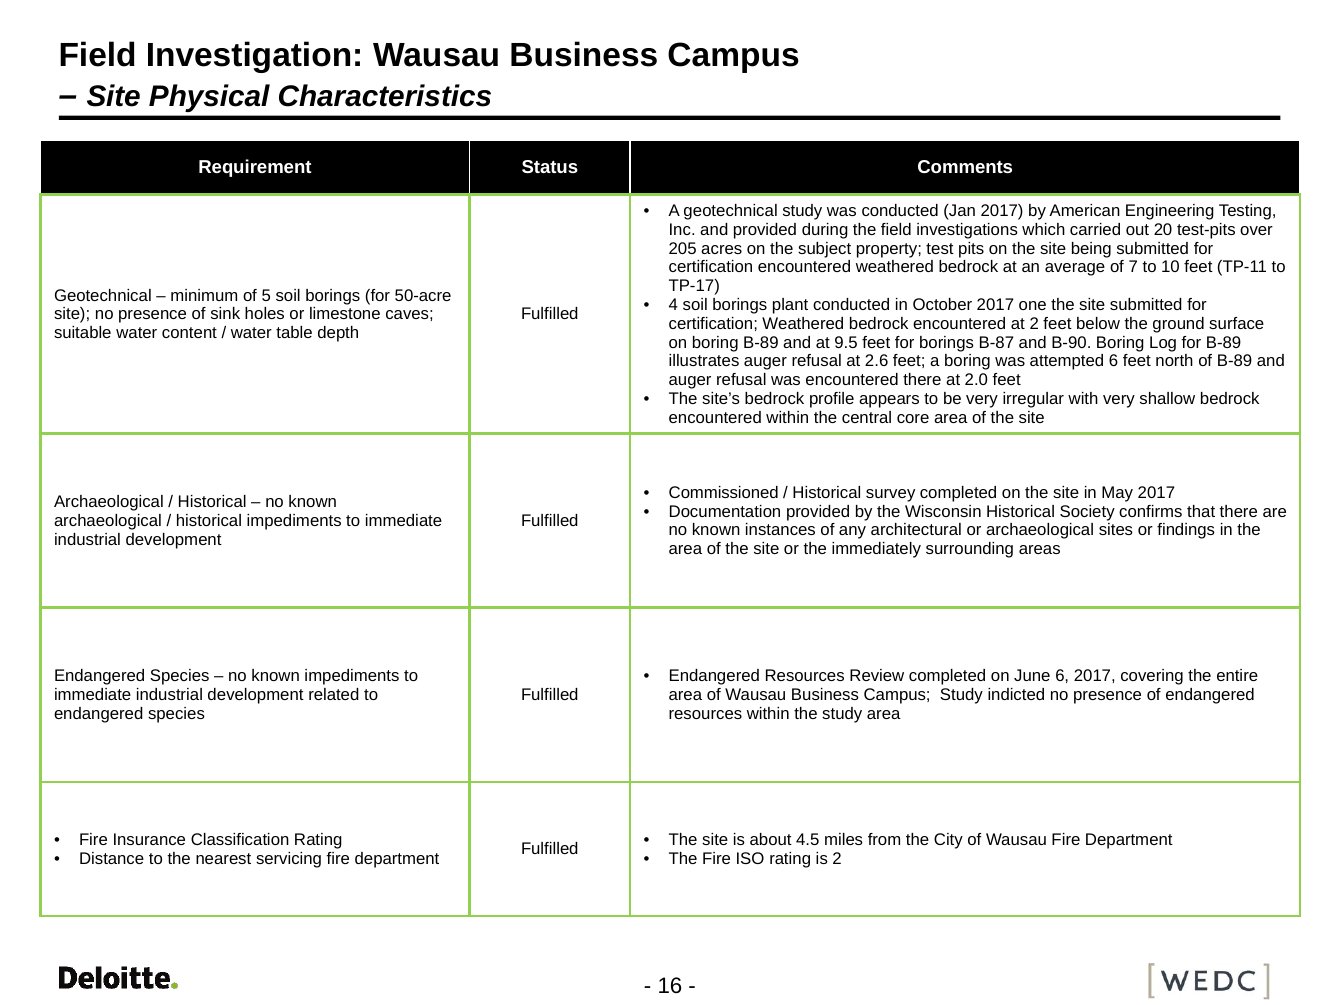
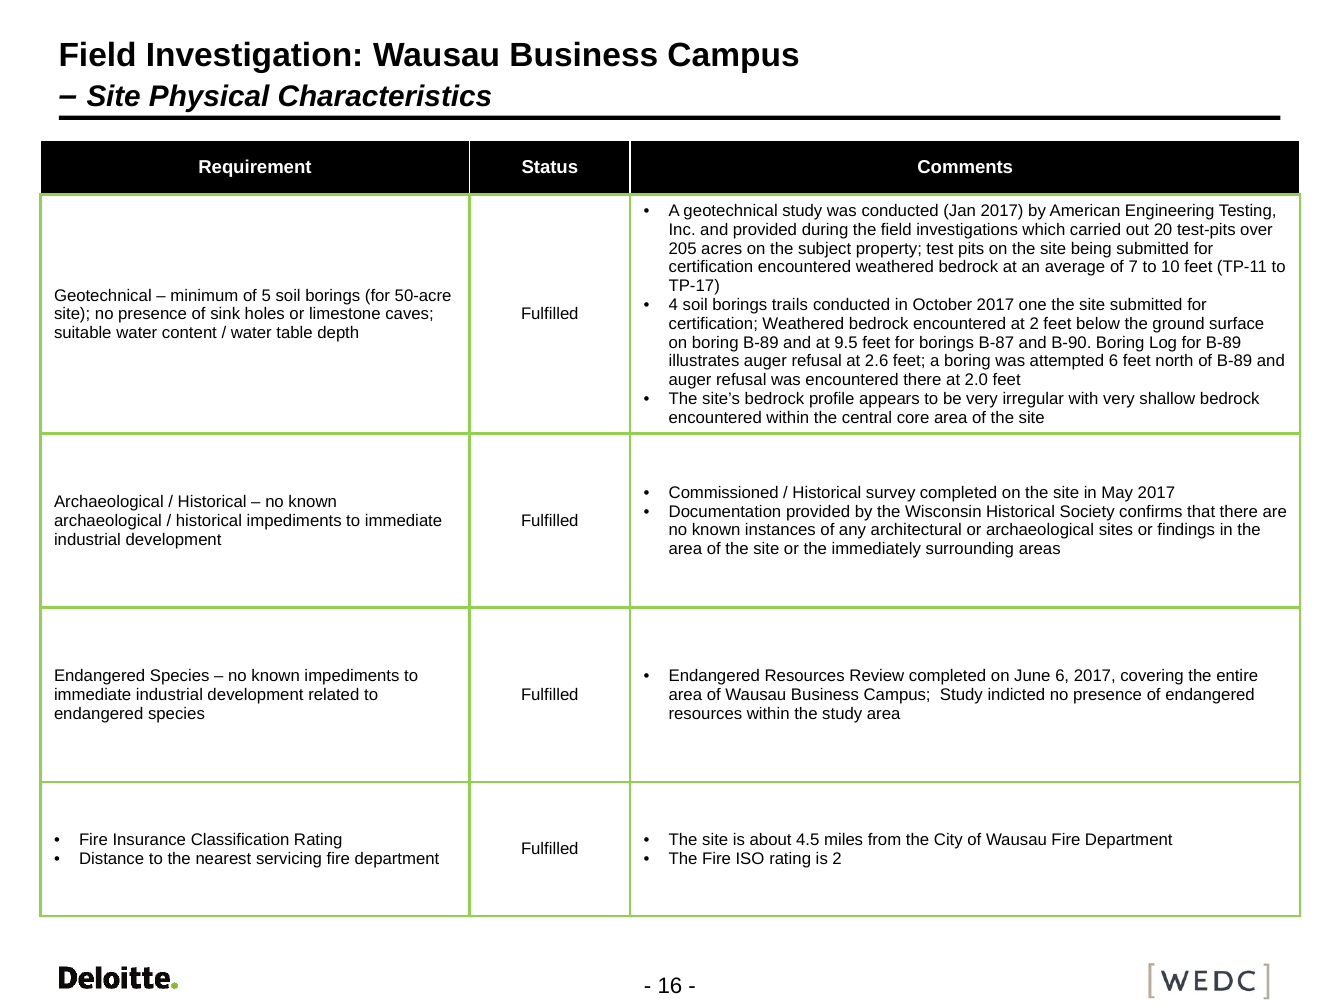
plant: plant -> trails (790, 305)
